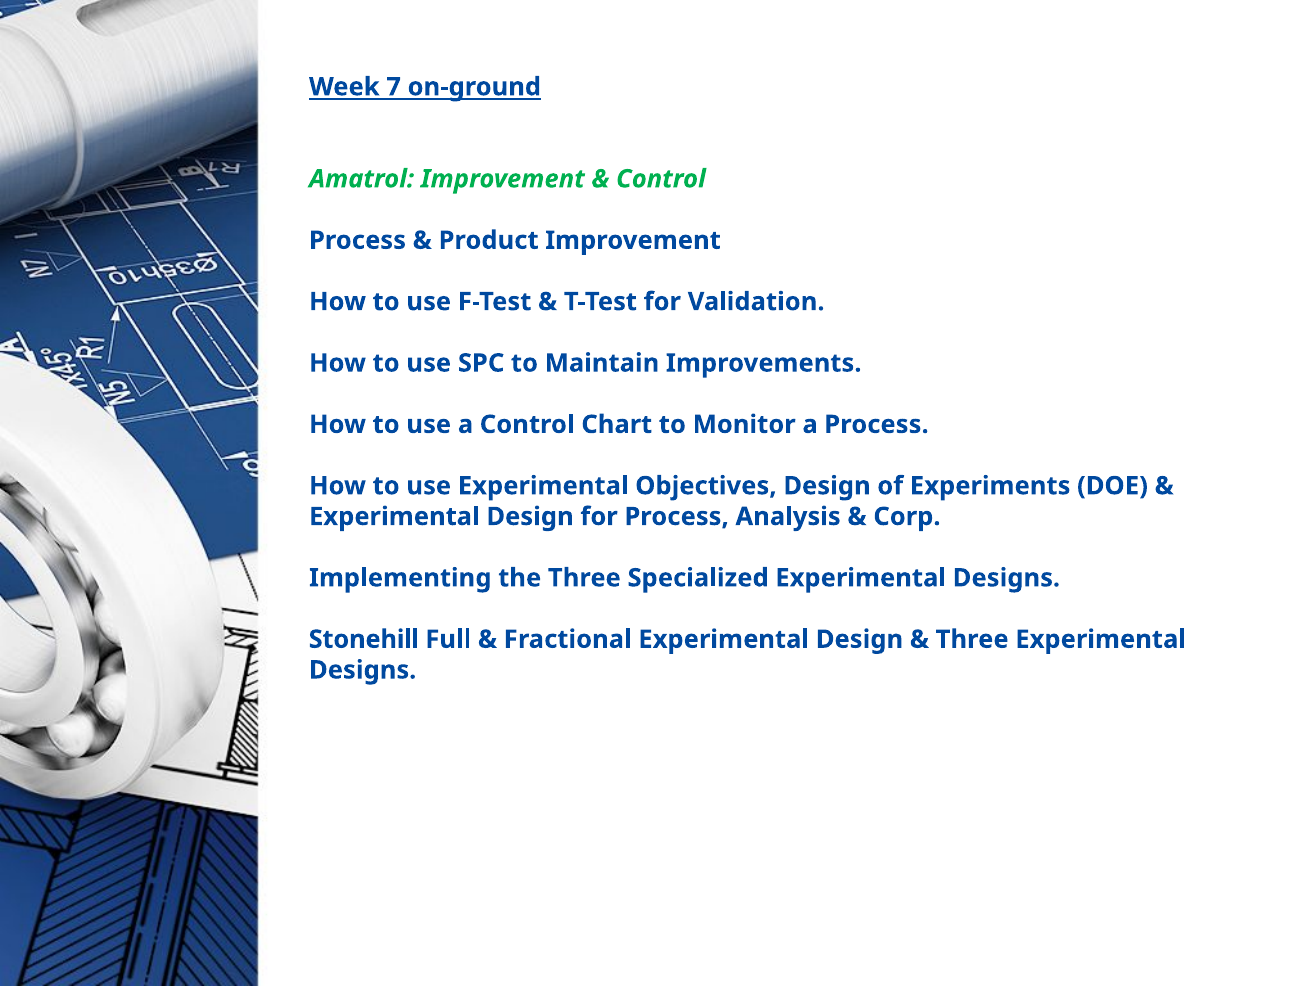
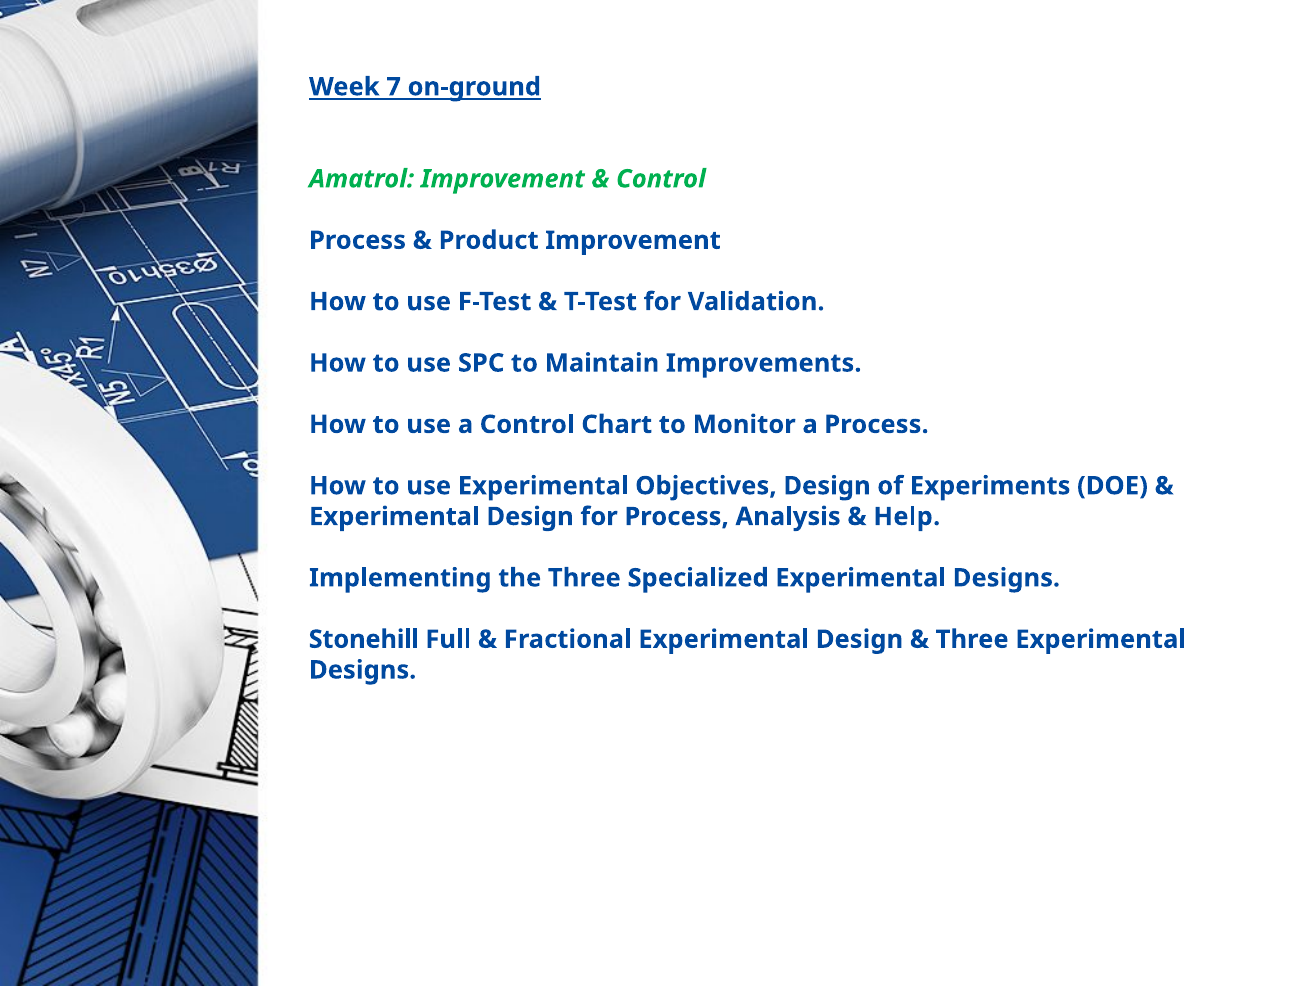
Corp: Corp -> Help (907, 517)
